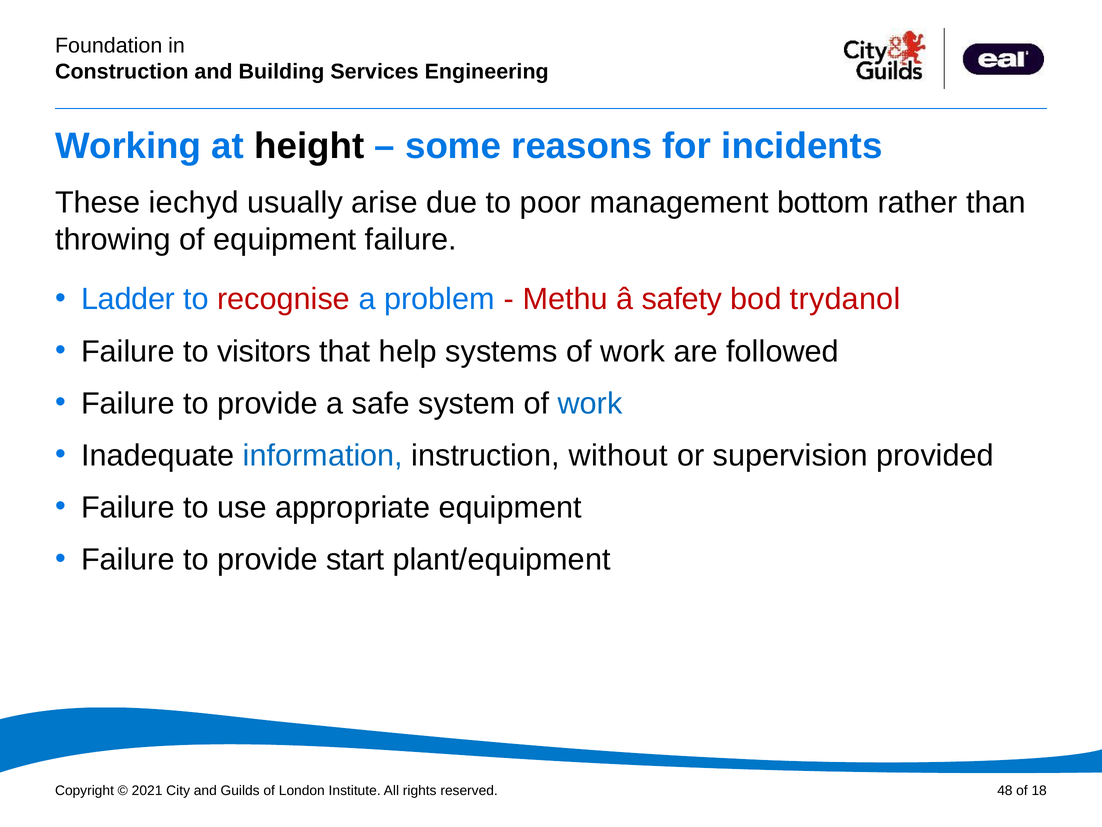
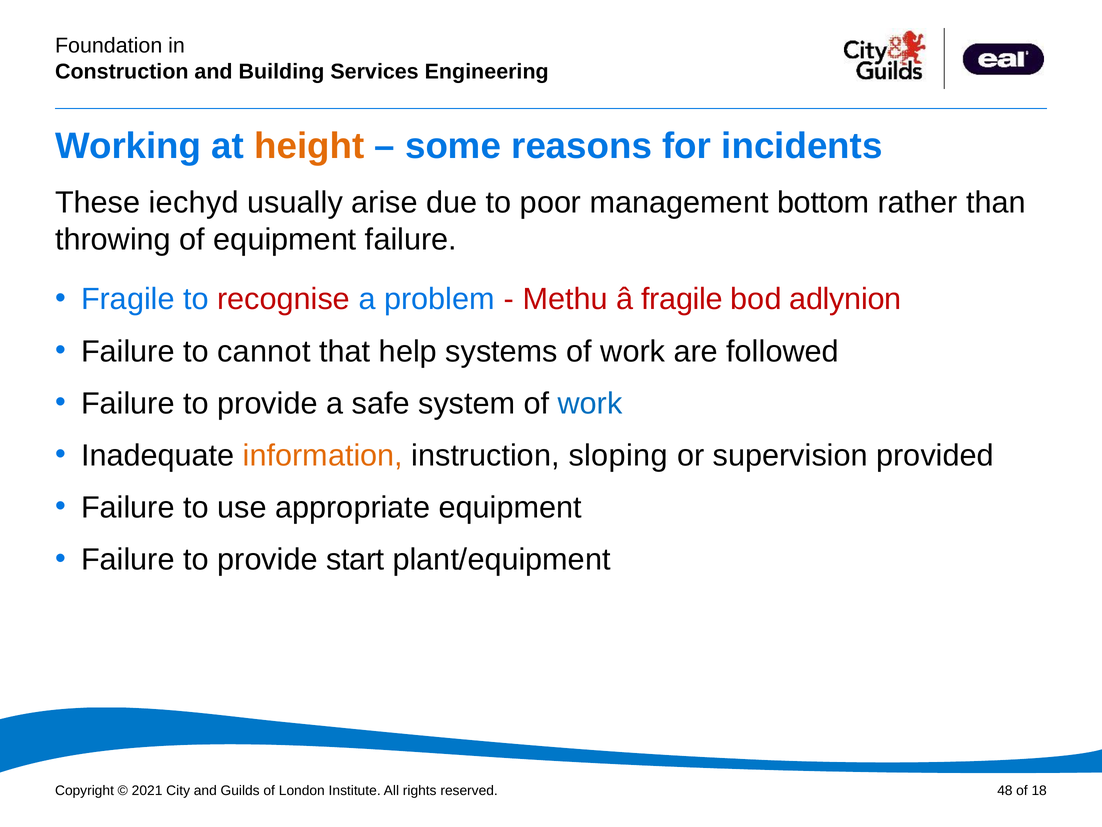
height colour: black -> orange (309, 146)
Ladder: Ladder -> Fragile (128, 299)
â safety: safety -> fragile (682, 299)
trydanol: trydanol -> adlynion (845, 299)
visitors: visitors -> cannot (264, 351)
information colour: blue -> orange (323, 455)
without: without -> sloping (618, 455)
